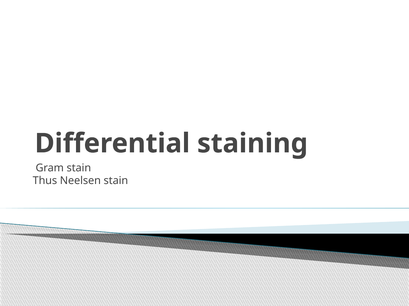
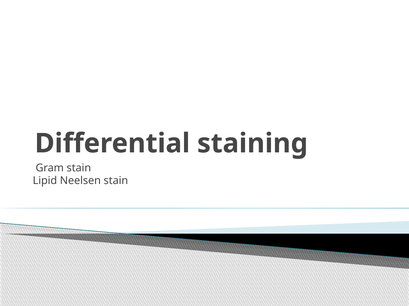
Thus: Thus -> Lipid (45, 181)
